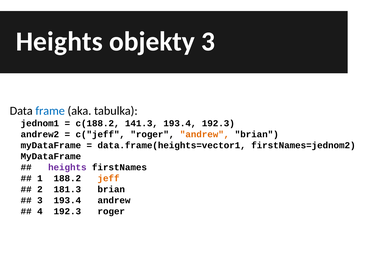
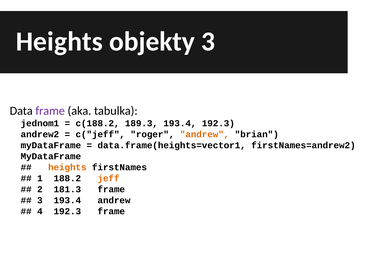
frame colour: blue -> purple (50, 111)
141.3: 141.3 -> 189.3 (141, 123)
firstNames=jednom2: firstNames=jednom2 -> firstNames=andrew2 (303, 145)
heights colour: purple -> orange (67, 167)
181.3 brian: brian -> frame (111, 189)
192.3 roger: roger -> frame (111, 211)
